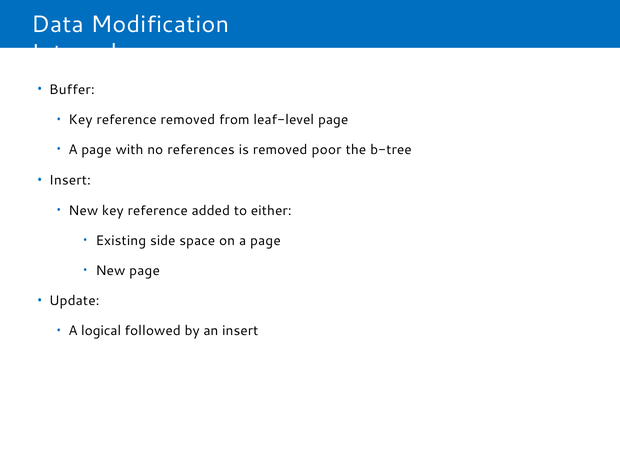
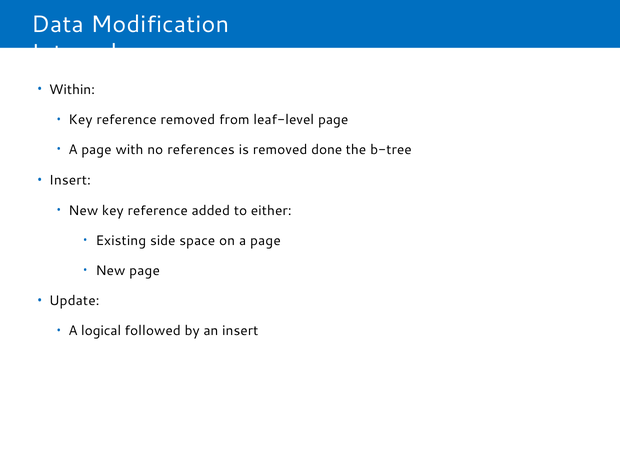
Buffer: Buffer -> Within (72, 89)
poor: poor -> done (327, 150)
